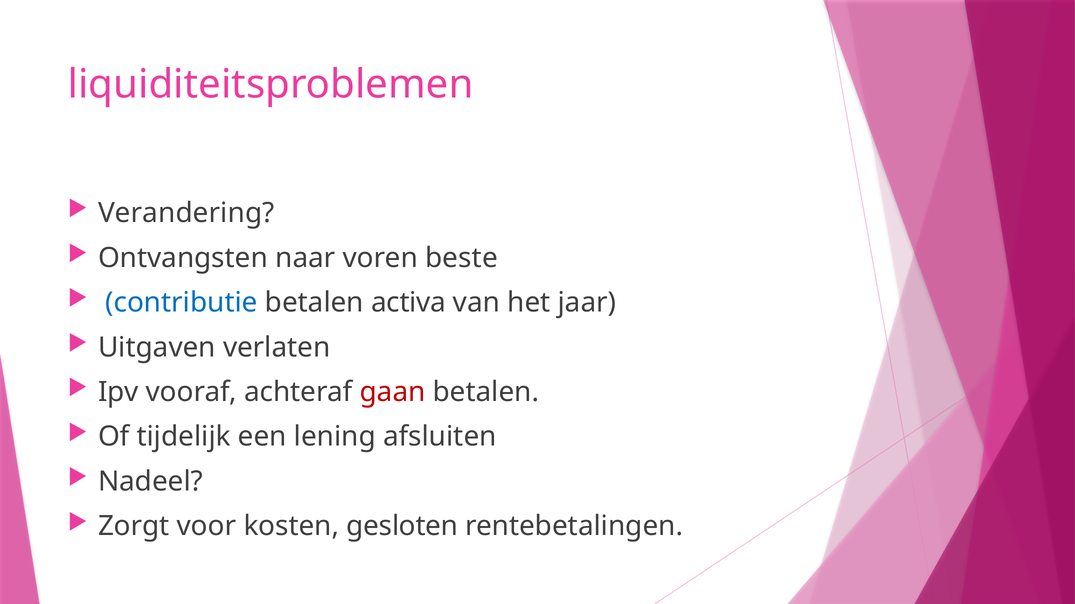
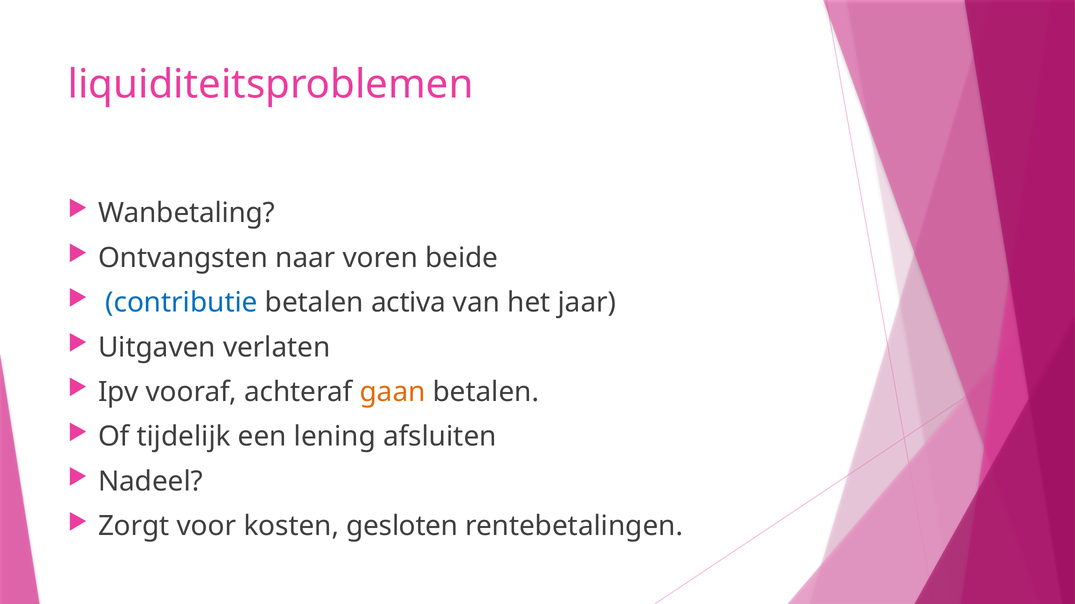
Verandering: Verandering -> Wanbetaling (186, 213)
beste: beste -> beide (462, 258)
gaan colour: red -> orange (393, 392)
